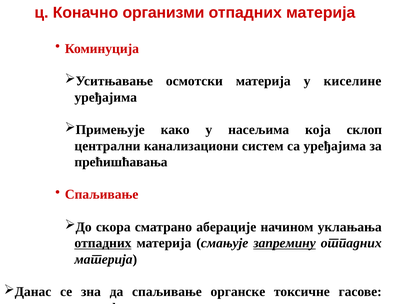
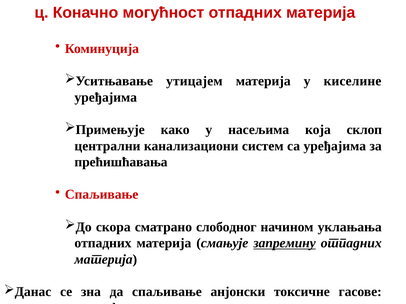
организми: организми -> могућност (163, 13)
осмотски: осмотски -> утицајем (194, 81)
аберације: аберације -> слободног (226, 227)
отпадних underline: present -> none (103, 244)
органске: органске -> анјонски (238, 292)
